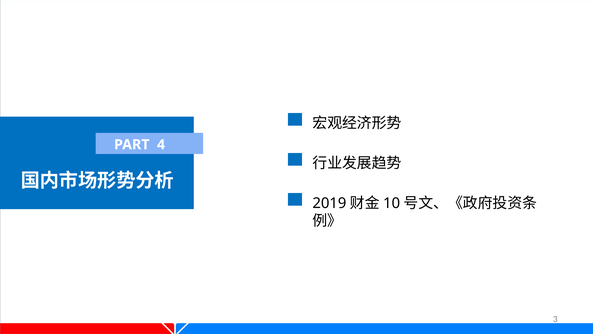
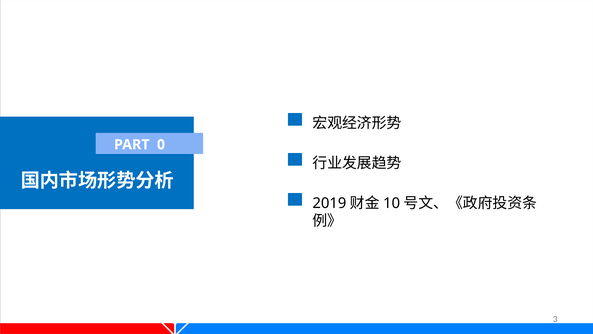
4: 4 -> 0 (161, 145)
